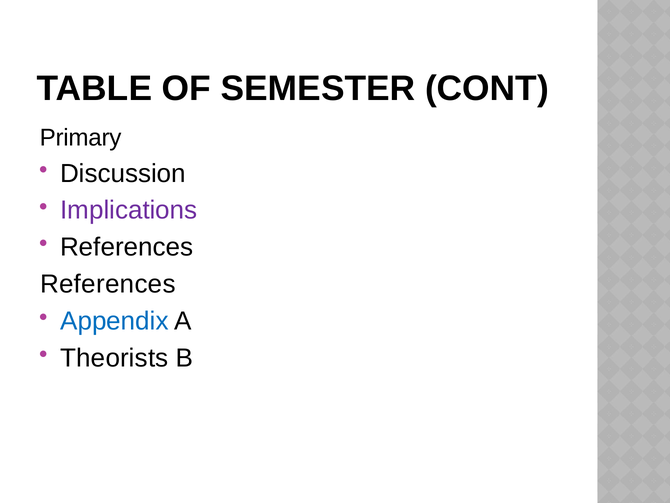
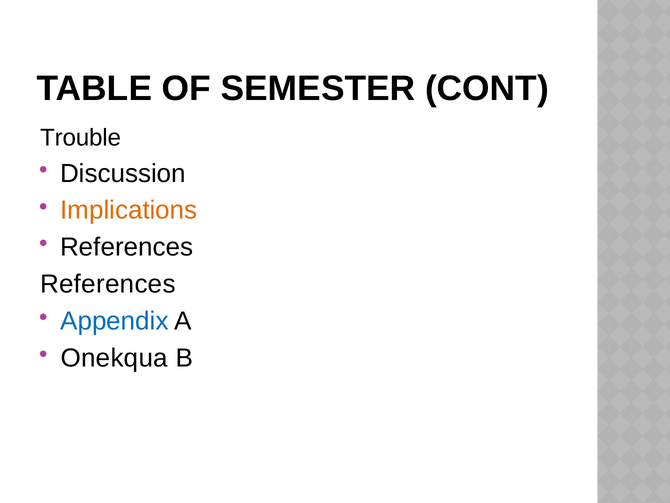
Primary: Primary -> Trouble (81, 137)
Implications colour: purple -> orange (129, 210)
Theorists: Theorists -> Onekqua (114, 358)
